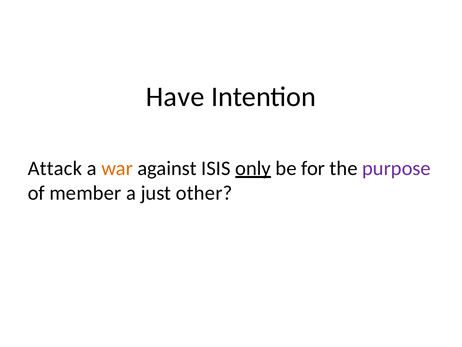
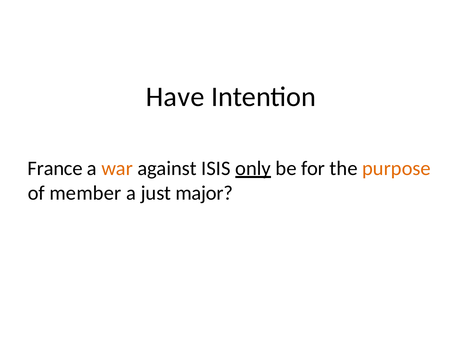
Attack: Attack -> France (55, 168)
purpose colour: purple -> orange (397, 168)
other: other -> major (204, 193)
